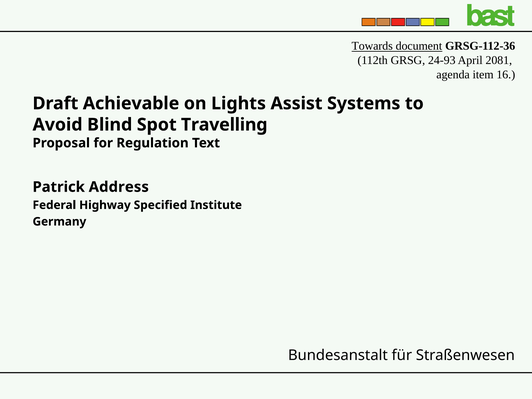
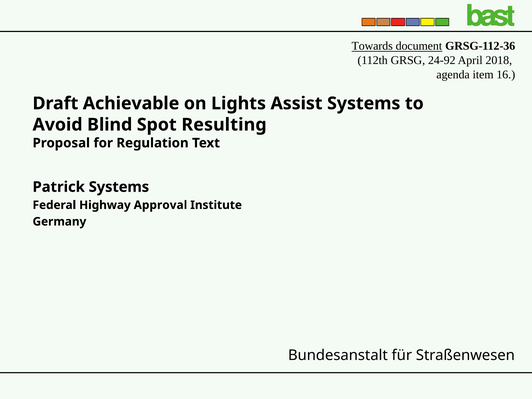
24-93: 24-93 -> 24-92 (442, 60)
2081: 2081 -> 2018 (499, 60)
Travelling: Travelling -> Resulting (224, 125)
Patrick Address: Address -> Systems (119, 187)
Specified: Specified -> Approval (160, 205)
